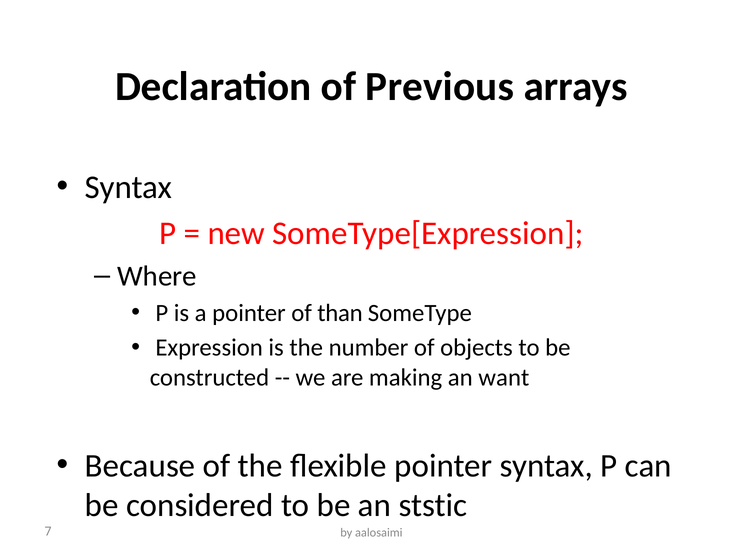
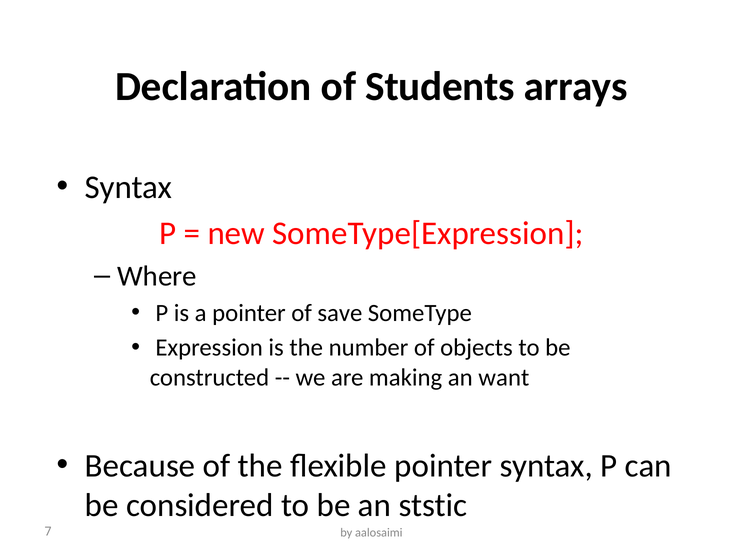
Previous: Previous -> Students (440, 86)
than: than -> save (340, 313)
